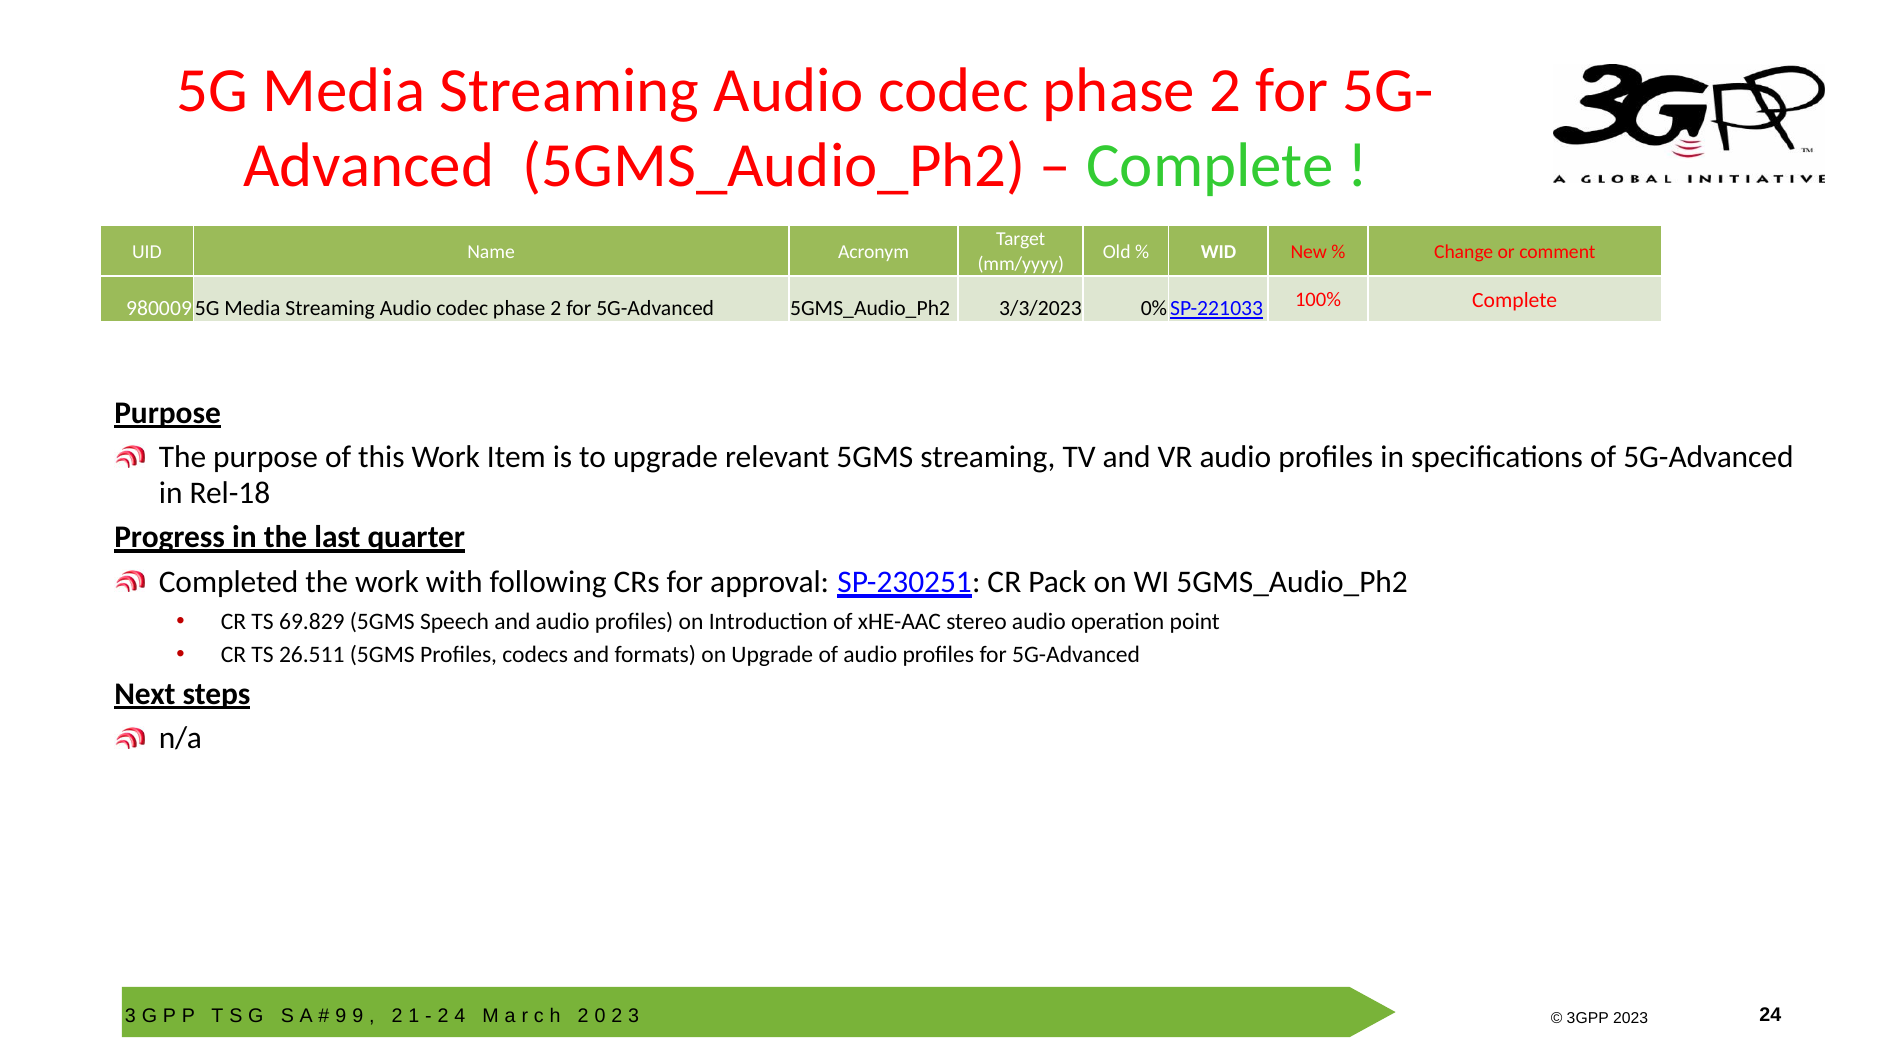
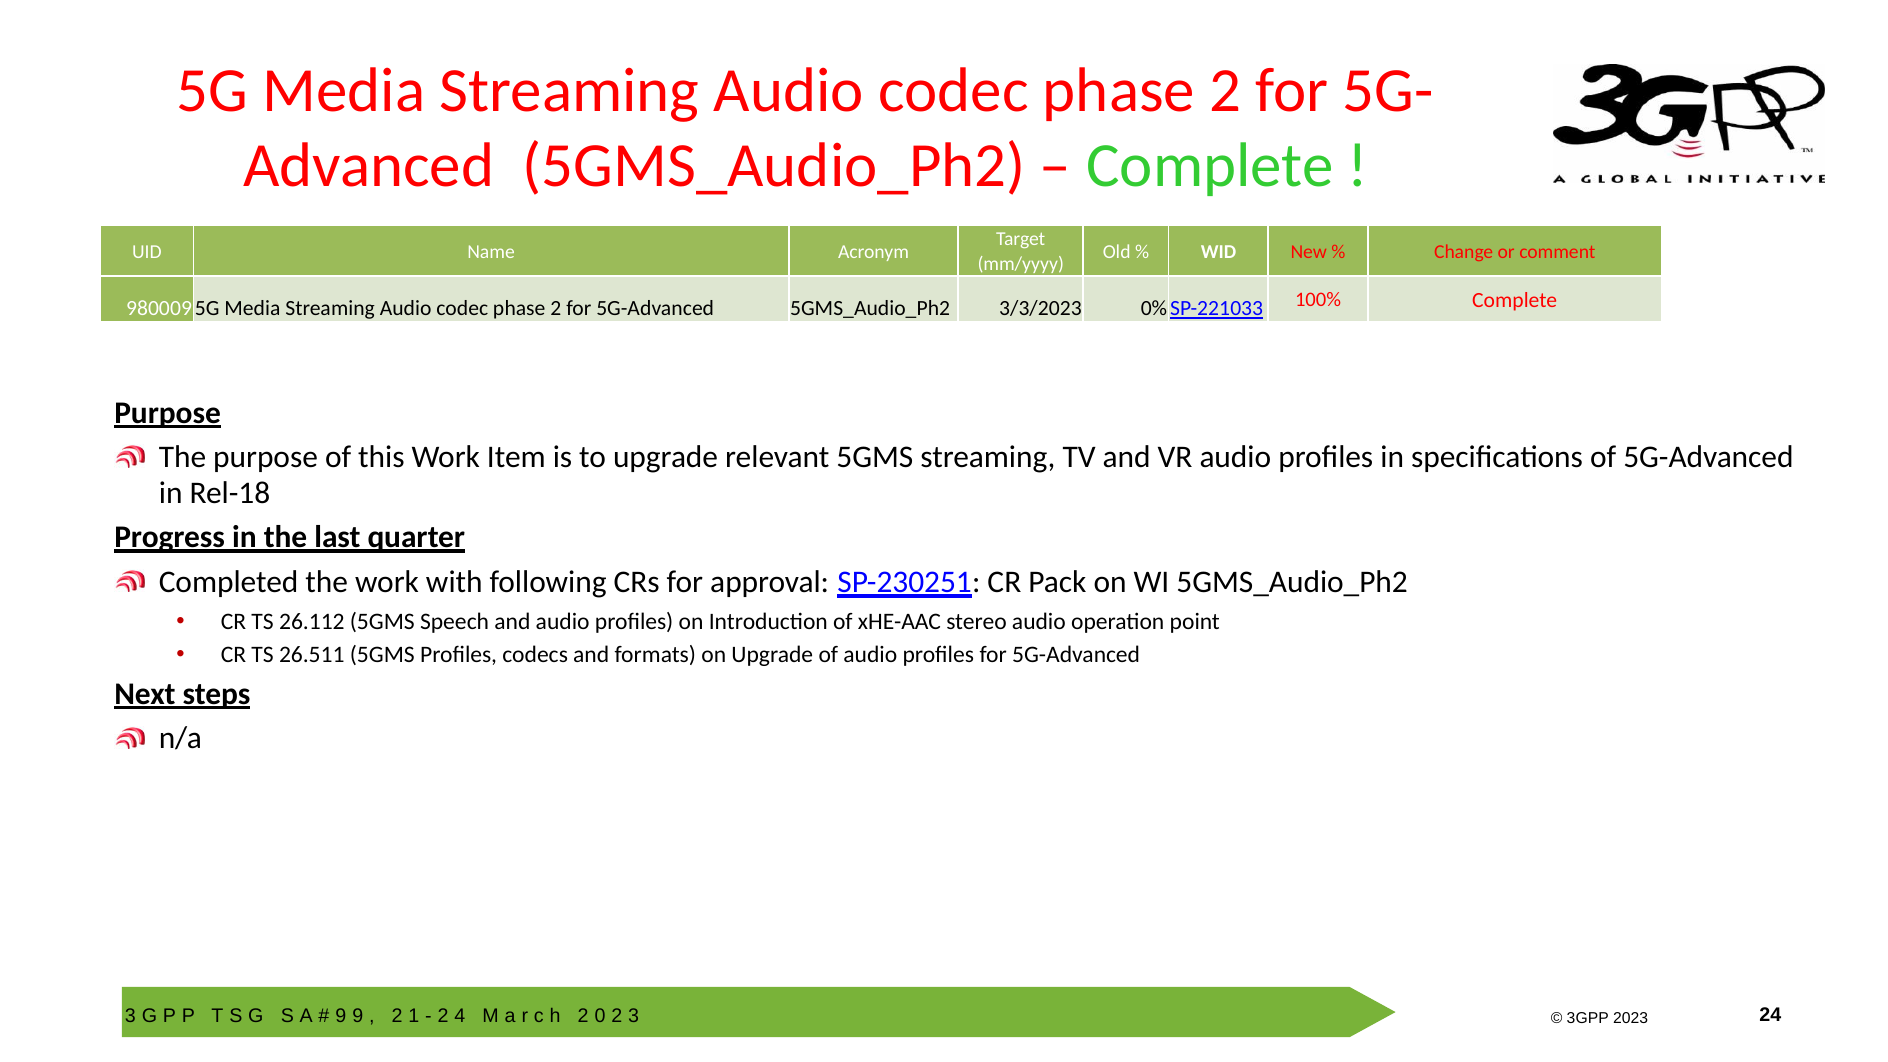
69.829: 69.829 -> 26.112 (312, 621)
